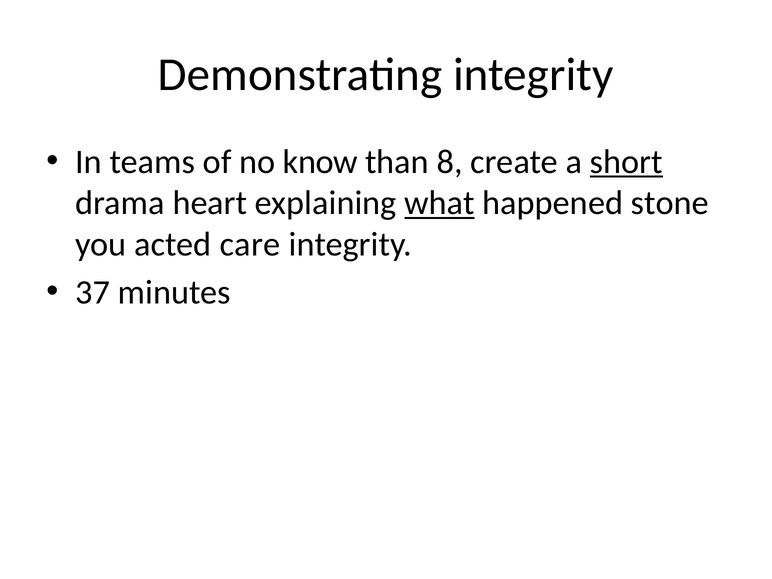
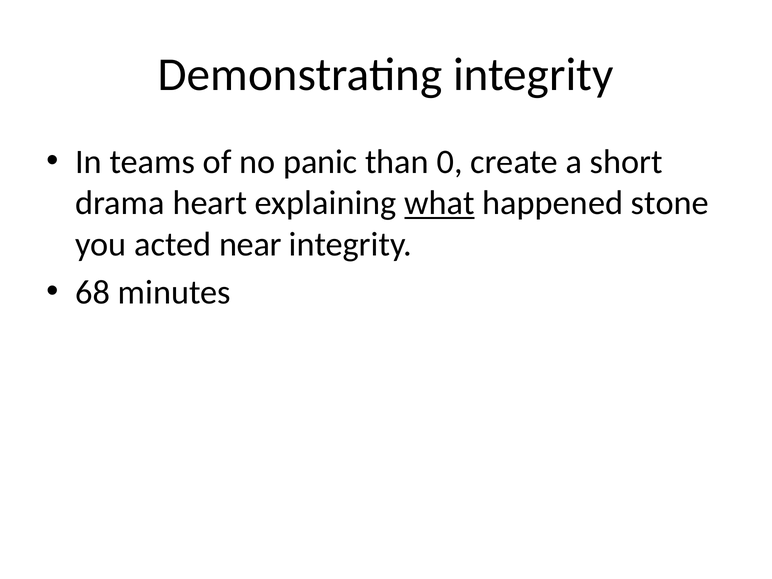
know: know -> panic (320, 162)
8: 8 -> 0 (450, 162)
short underline: present -> none (626, 162)
care: care -> near (250, 244)
37: 37 -> 68 (93, 292)
